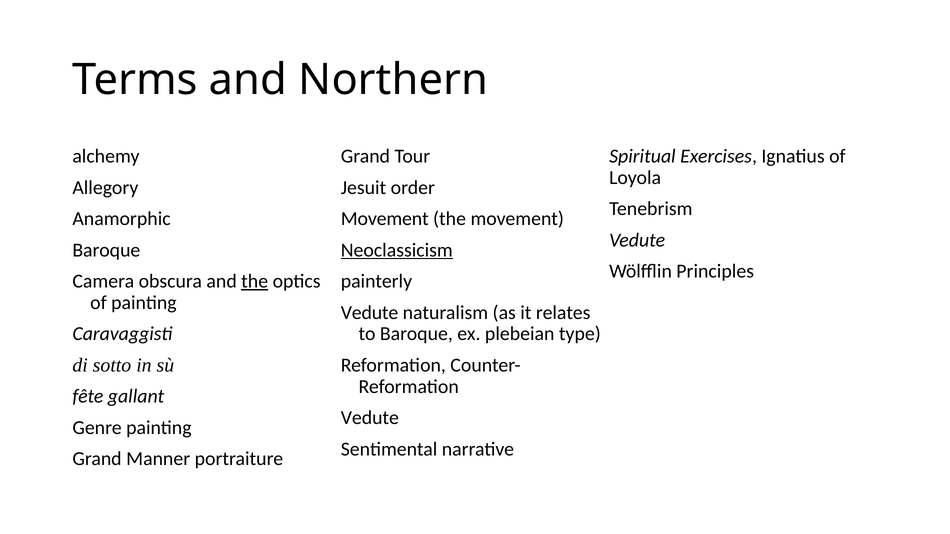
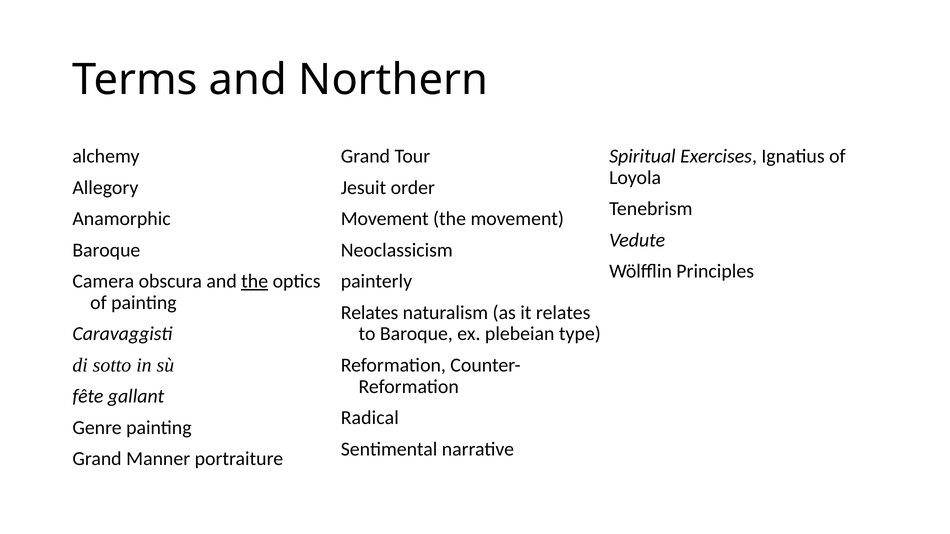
Neoclassicism underline: present -> none (397, 250)
Vedute: Vedute -> Relates (370, 313)
Vedute: Vedute -> Radical (370, 418)
